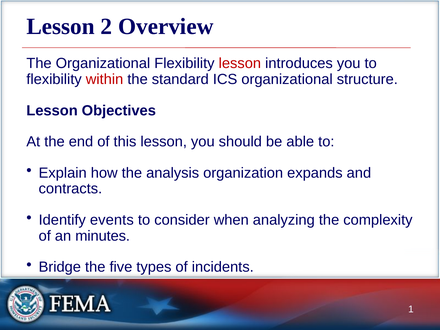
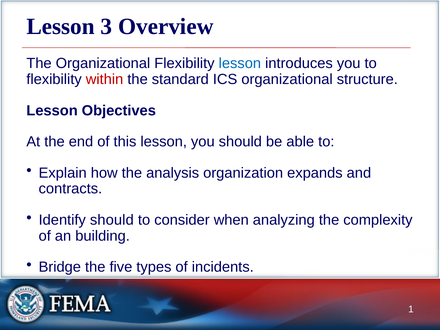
2: 2 -> 3 (106, 27)
lesson colour: red -> blue (240, 63)
Identify events: events -> should (112, 220)
minutes: minutes -> building (103, 236)
